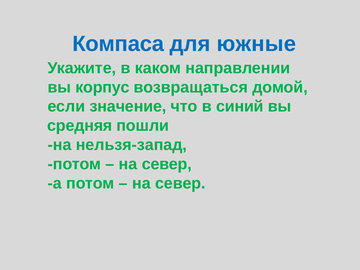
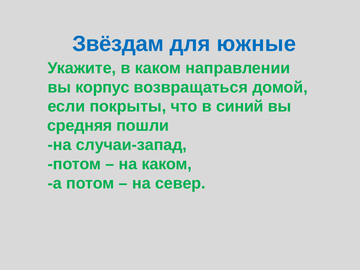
Компаса: Компаса -> Звёздам (118, 44)
значение: значение -> покрыты (128, 106)
нельзя-запад: нельзя-запад -> случаи-запад (131, 145)
север: север -> каком (167, 164)
